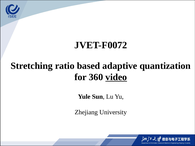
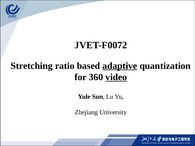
adaptive underline: none -> present (120, 66)
